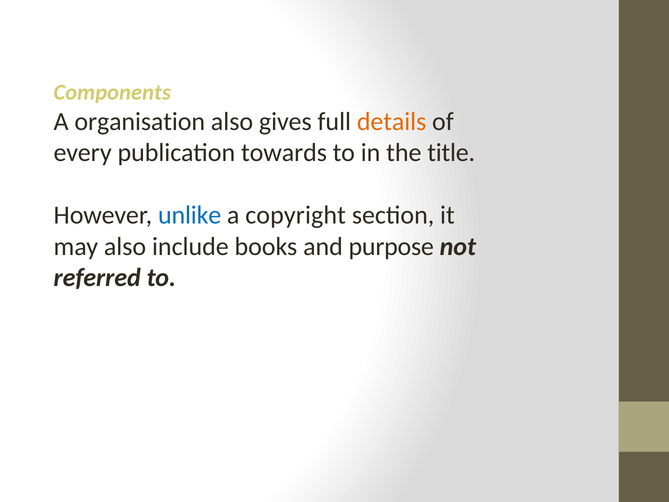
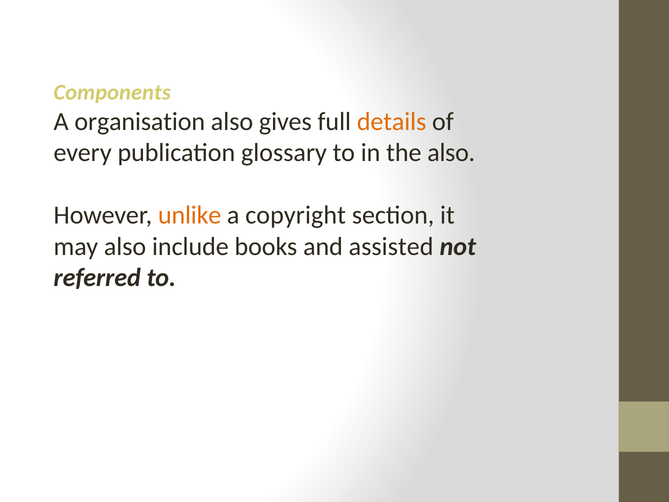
towards: towards -> glossary (284, 153)
the title: title -> also (451, 153)
unlike colour: blue -> orange (190, 215)
purpose: purpose -> assisted (391, 247)
